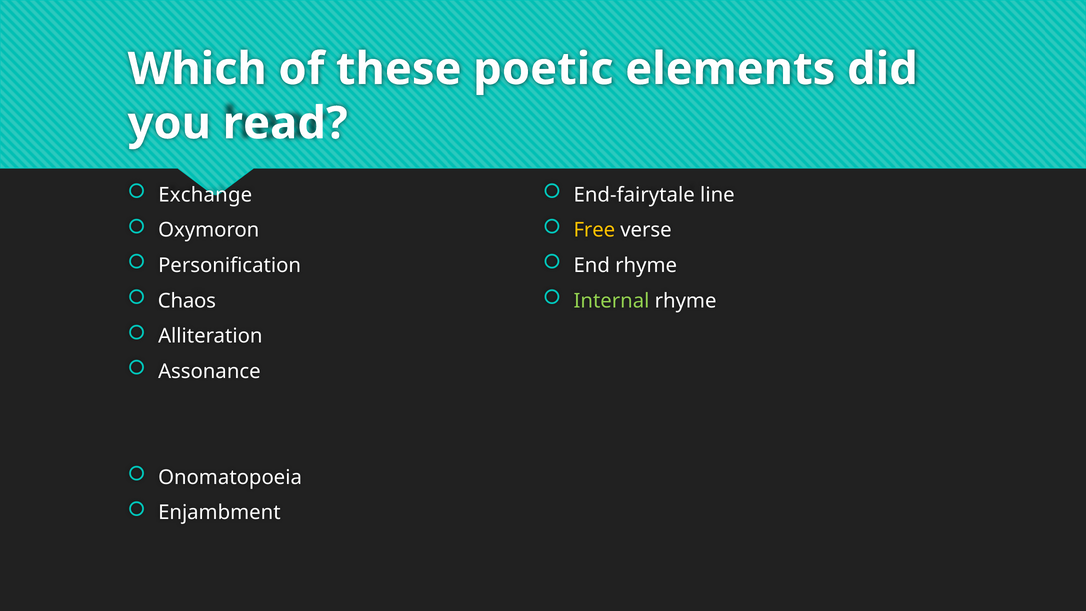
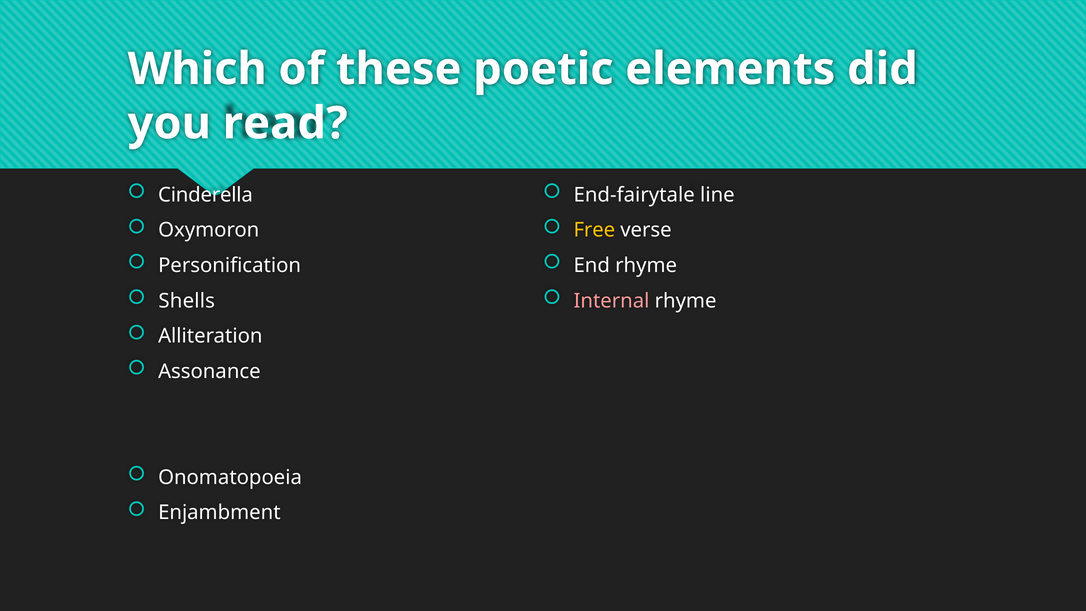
Exchange: Exchange -> Cinderella (205, 195)
Chaos: Chaos -> Shells (187, 301)
Internal colour: light green -> pink (612, 301)
